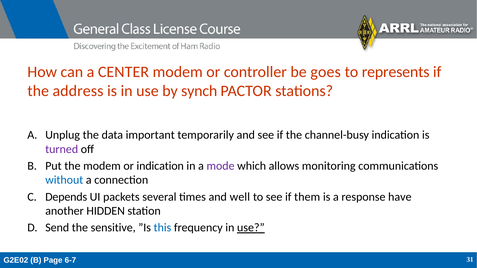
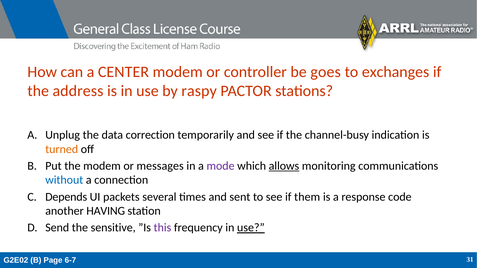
represents: represents -> exchanges (396, 72)
synch: synch -> raspy (199, 91)
important: important -> correction (150, 135)
turned colour: purple -> orange (62, 149)
or indication: indication -> messages (160, 166)
allows underline: none -> present (284, 166)
well: well -> sent (240, 197)
have: have -> code (400, 197)
HIDDEN: HIDDEN -> HAVING (106, 211)
this colour: blue -> purple (162, 228)
